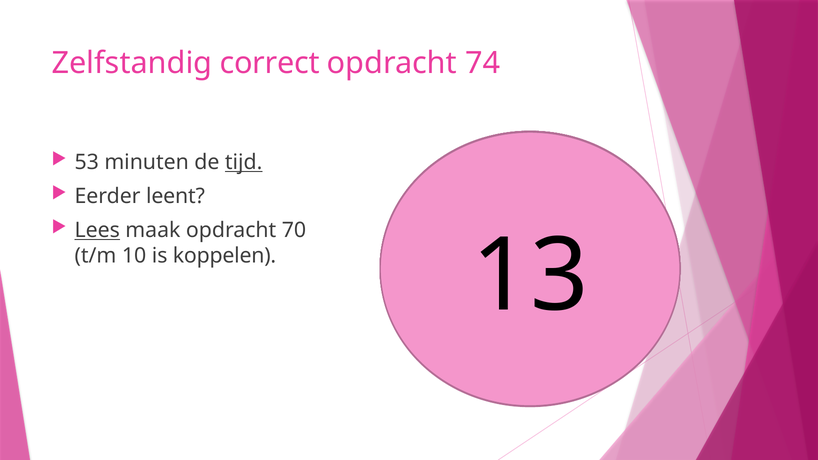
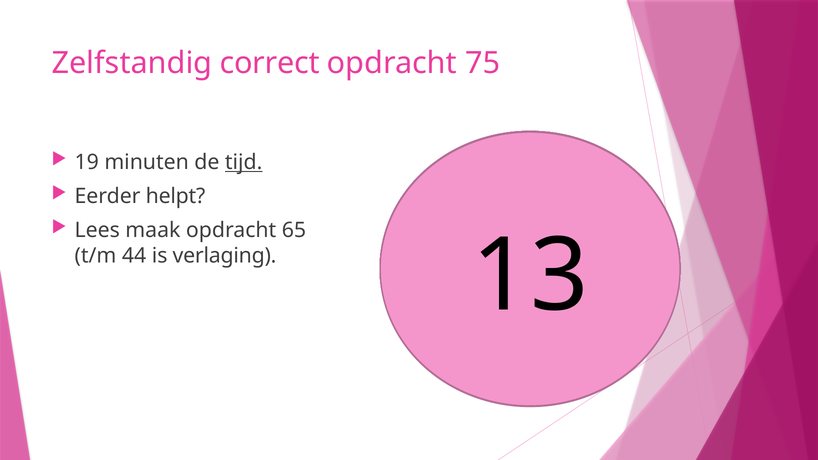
74: 74 -> 75 (483, 63)
53: 53 -> 19 (87, 162)
leent: leent -> helpt (176, 196)
Lees underline: present -> none (97, 230)
70: 70 -> 65 (294, 230)
t/m 10: 10 -> 44 (134, 256)
koppelen: koppelen -> verlaging (224, 256)
